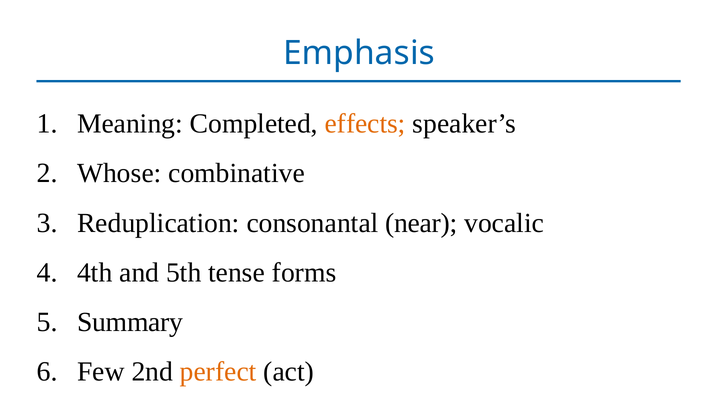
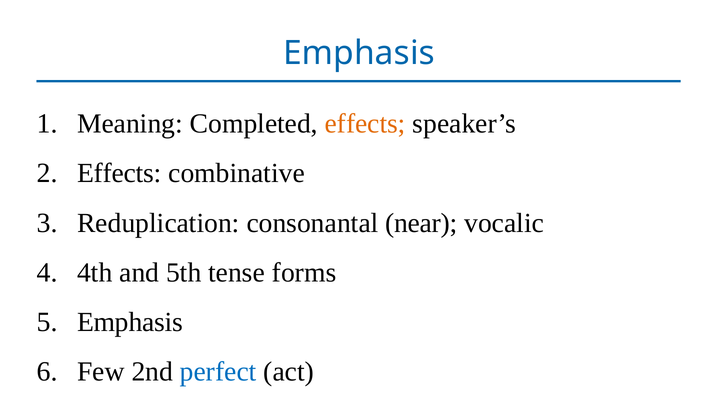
Whose: Whose -> Effects (119, 173)
Summary: Summary -> Emphasis (130, 322)
perfect colour: orange -> blue (218, 372)
